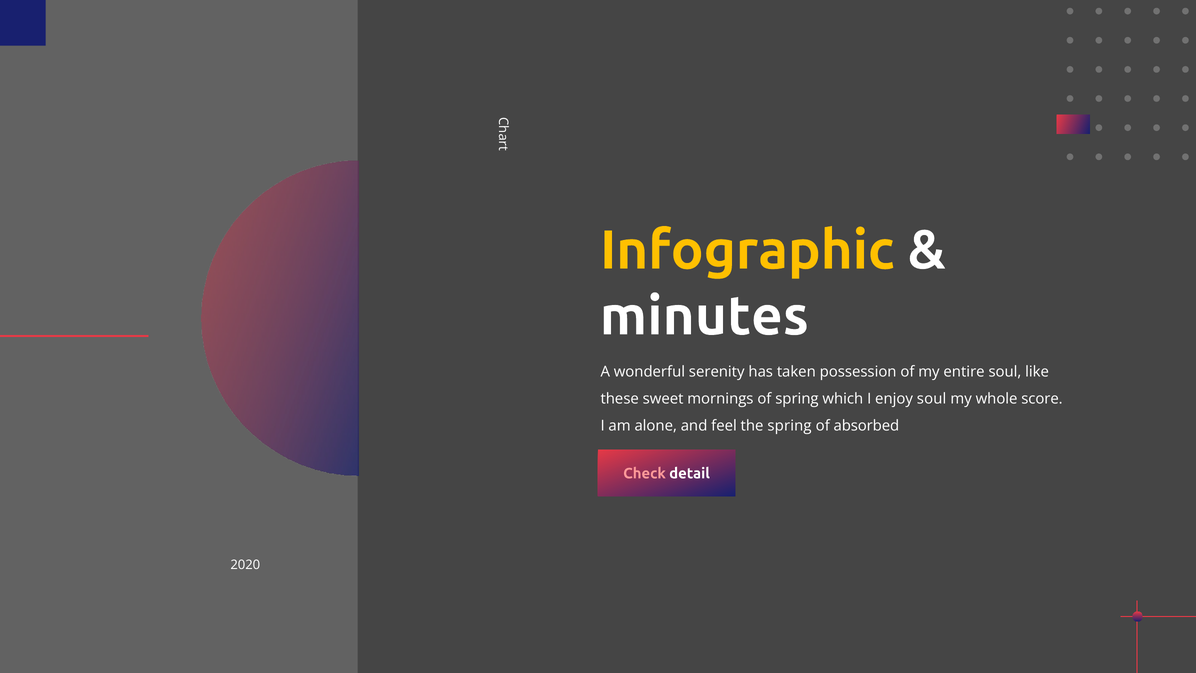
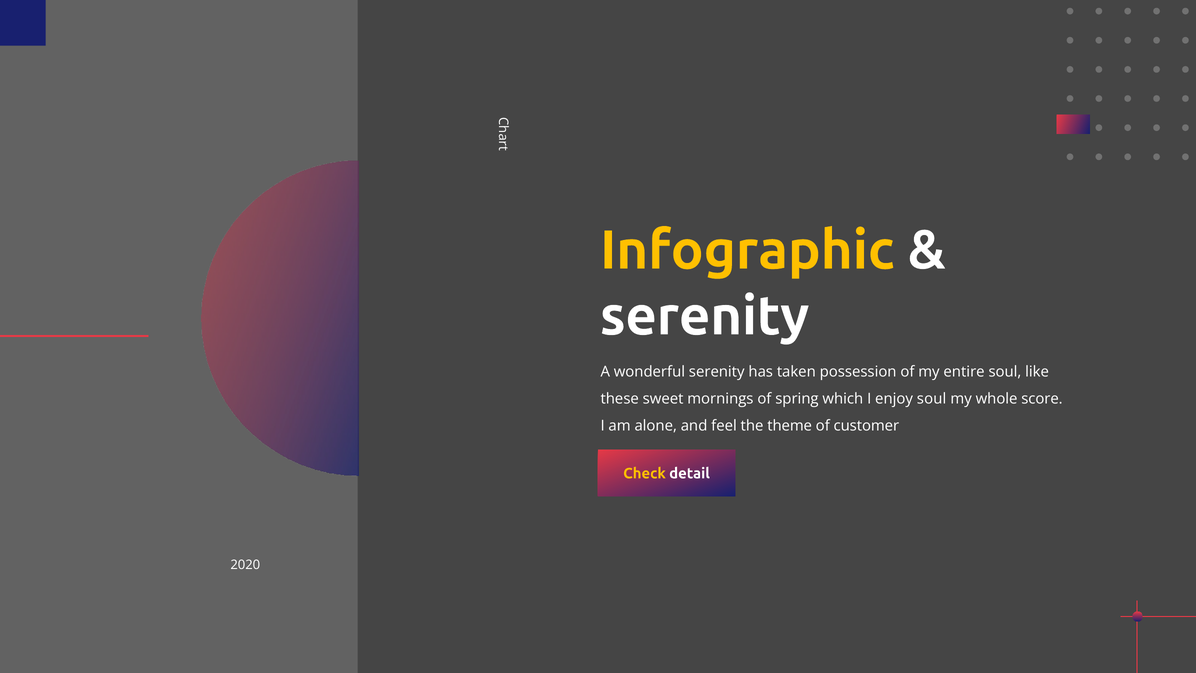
minutes: minutes -> serenity (705, 316)
spring: spring -> theme (790, 425)
absorbed: absorbed -> customer (866, 425)
Check colour: pink -> yellow (644, 473)
